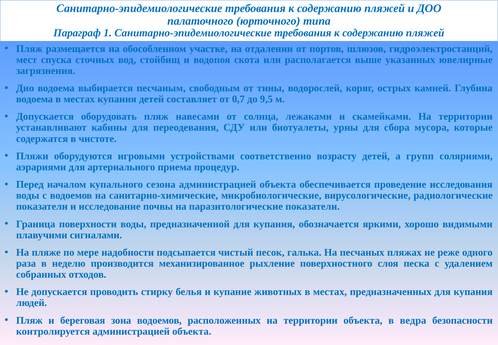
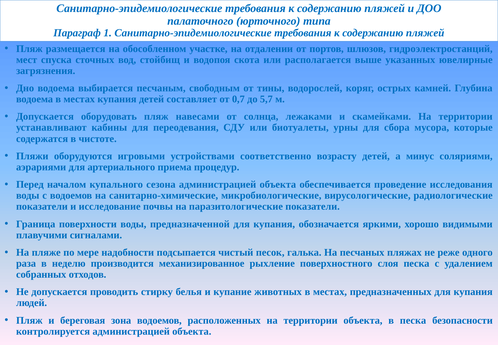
9,5: 9,5 -> 5,7 (266, 99)
групп: групп -> минус (420, 156)
в ведра: ведра -> песка (413, 320)
